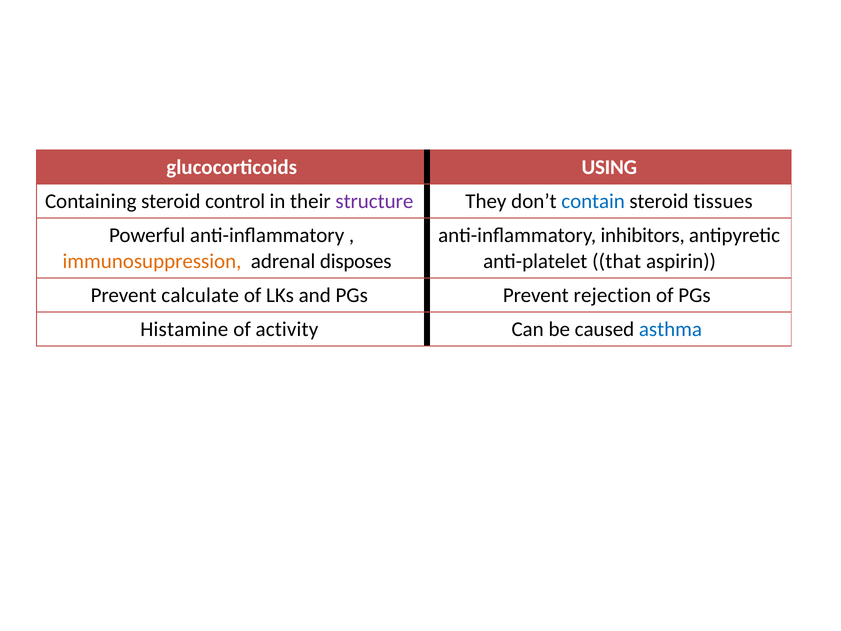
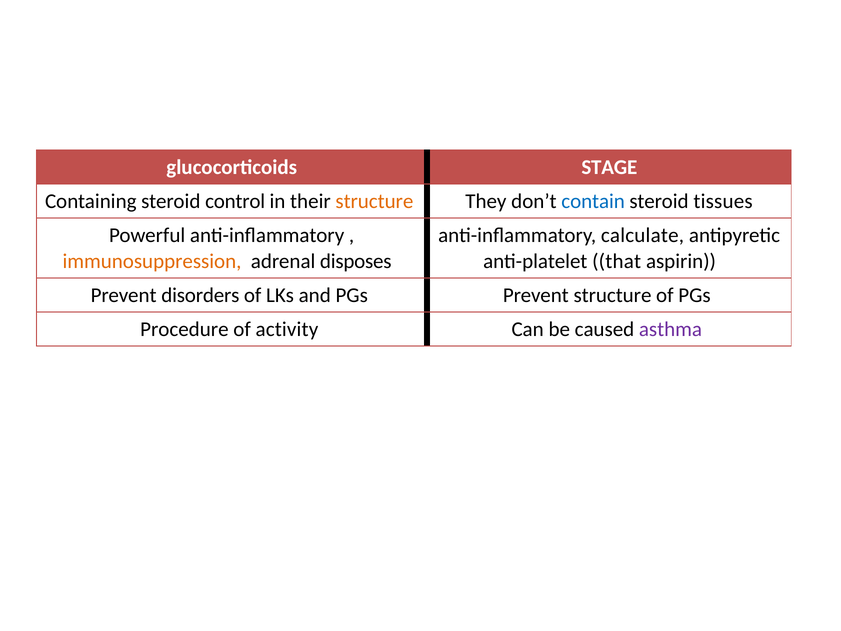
USING: USING -> STAGE (609, 167)
structure colour: purple -> orange (374, 201)
inhibitors: inhibitors -> calculate (642, 235)
calculate: calculate -> disorders (200, 295)
Prevent rejection: rejection -> structure (612, 295)
Histamine: Histamine -> Procedure (184, 329)
asthma colour: blue -> purple (670, 329)
